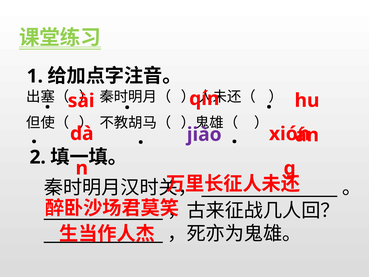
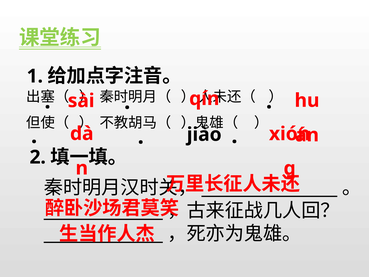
jiào colour: purple -> black (204, 134)
